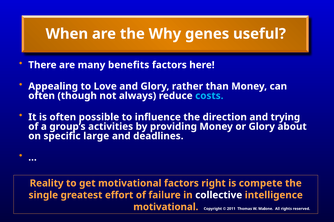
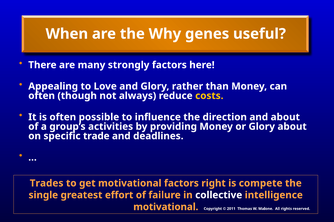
benefits: benefits -> strongly (129, 65)
costs colour: light blue -> yellow (209, 96)
and trying: trying -> about (285, 117)
large: large -> trade (96, 136)
Reality: Reality -> Trades (47, 184)
